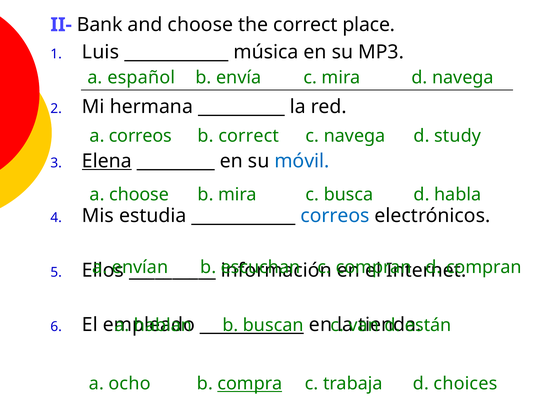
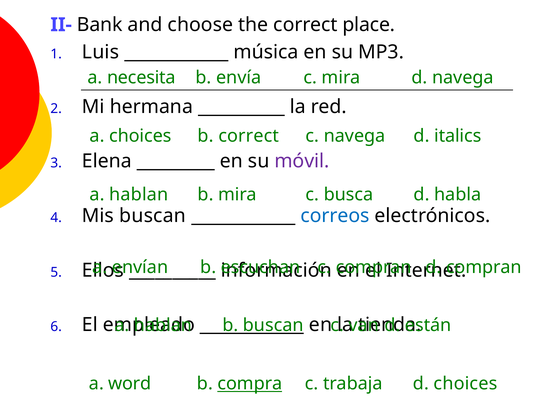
español: español -> necesita (141, 78)
a correos: correos -> choices (140, 136)
study: study -> italics (458, 136)
Elena underline: present -> none (107, 161)
móvil colour: blue -> purple (302, 161)
choose: choose -> hablan (139, 195)
Mis estudia: estudia -> buscan (153, 216)
ocho: ocho -> word (130, 384)
